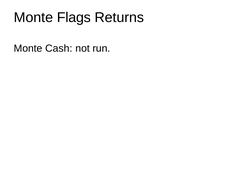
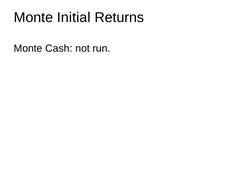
Flags: Flags -> Initial (74, 18)
